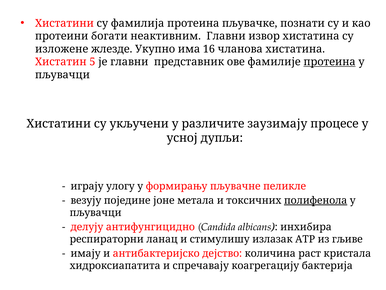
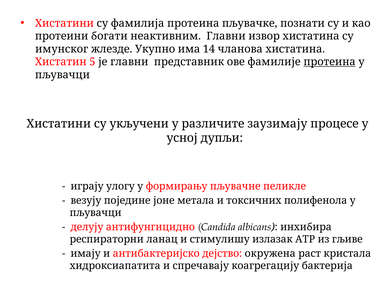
изложене: изложене -> имунског (62, 49)
16: 16 -> 14 (209, 49)
полифенола underline: present -> none (316, 200)
количина: количина -> окружена (270, 253)
